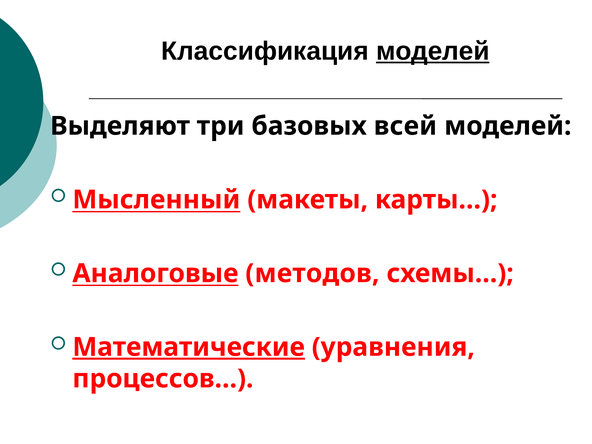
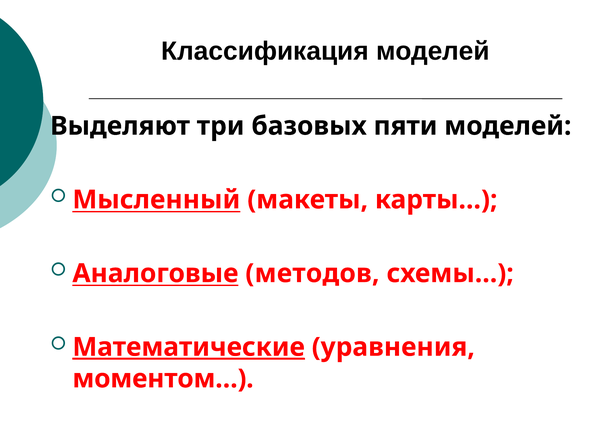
моделей underline: present -> none (433, 51)
всей: всей -> пяти (406, 126)
процессов…: процессов… -> моментом… (163, 379)
